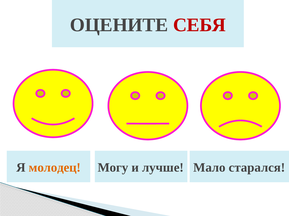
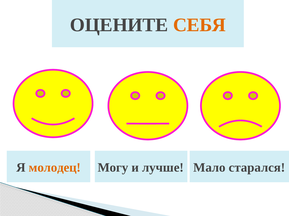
СЕБЯ colour: red -> orange (199, 25)
